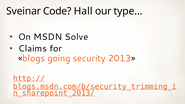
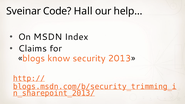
type…: type… -> help… (128, 11)
Solve: Solve -> Index (76, 37)
going: going -> know (59, 58)
